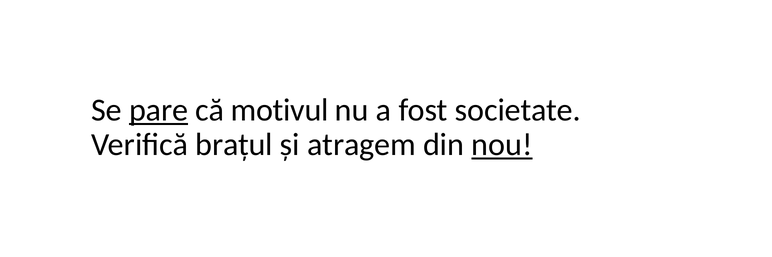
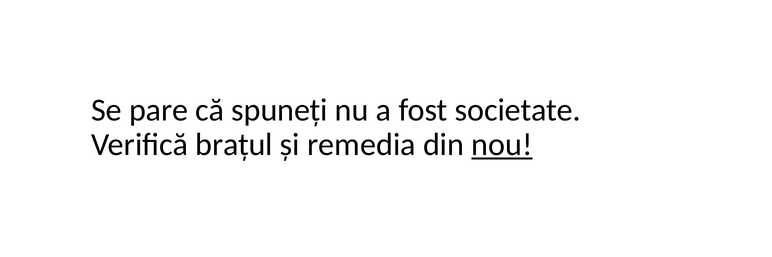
pare underline: present -> none (159, 110)
motivul: motivul -> spuneți (280, 110)
atragem: atragem -> remedia (362, 145)
